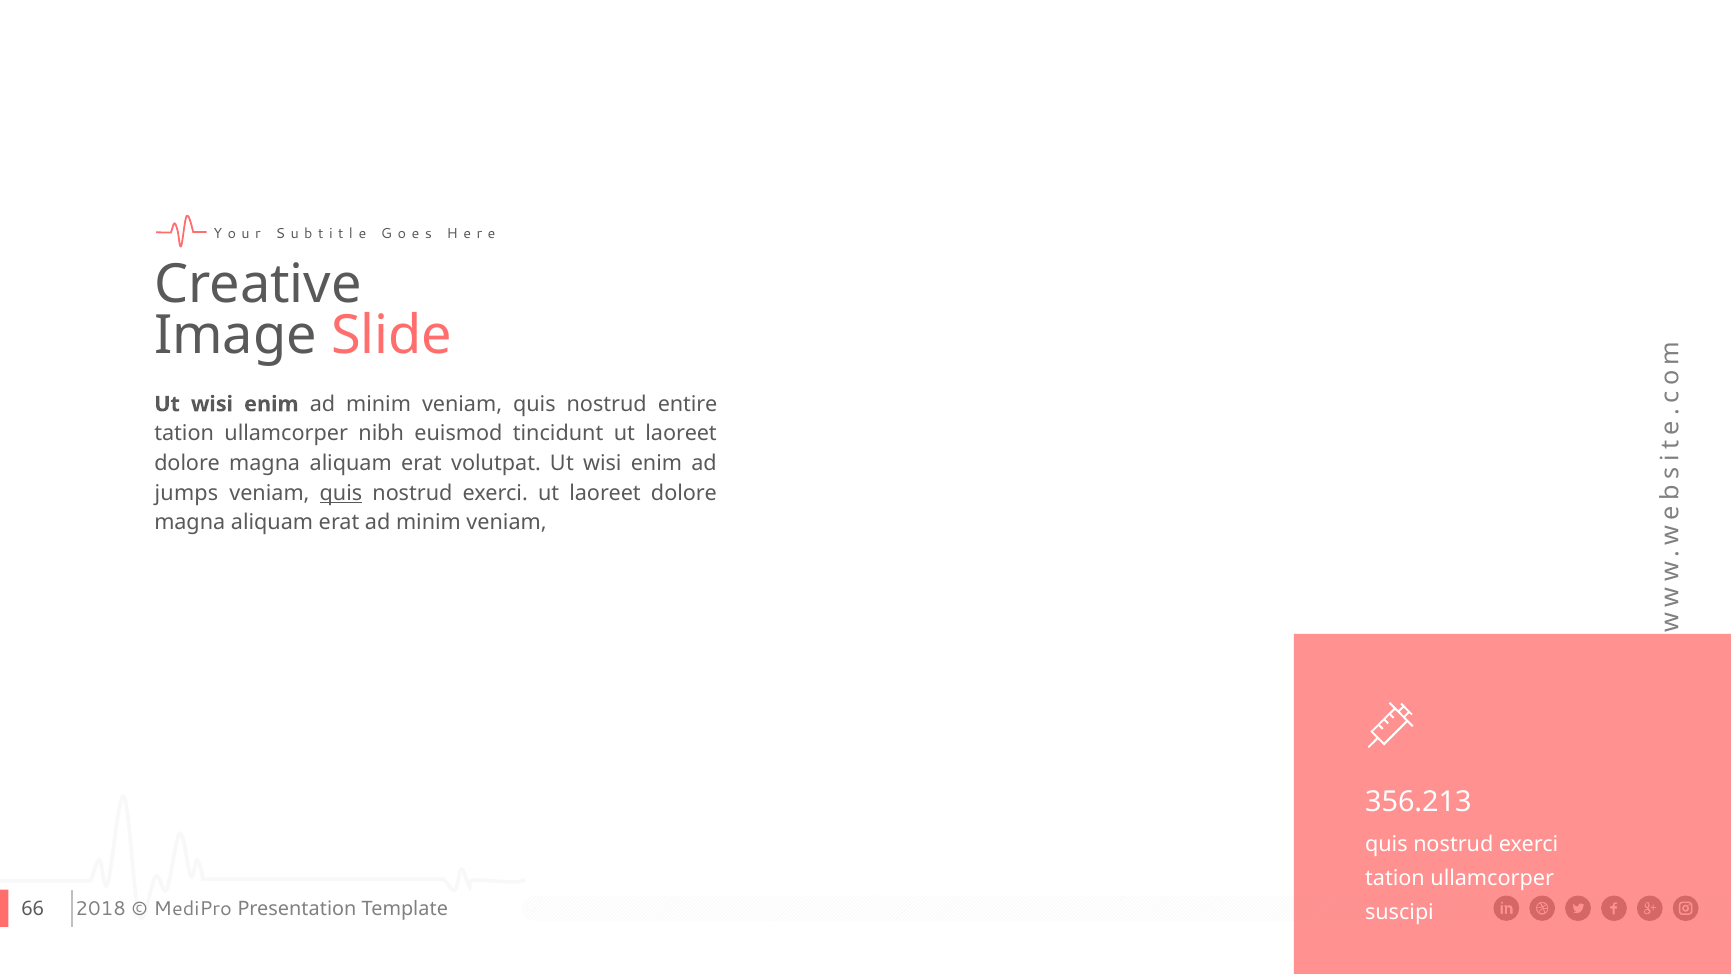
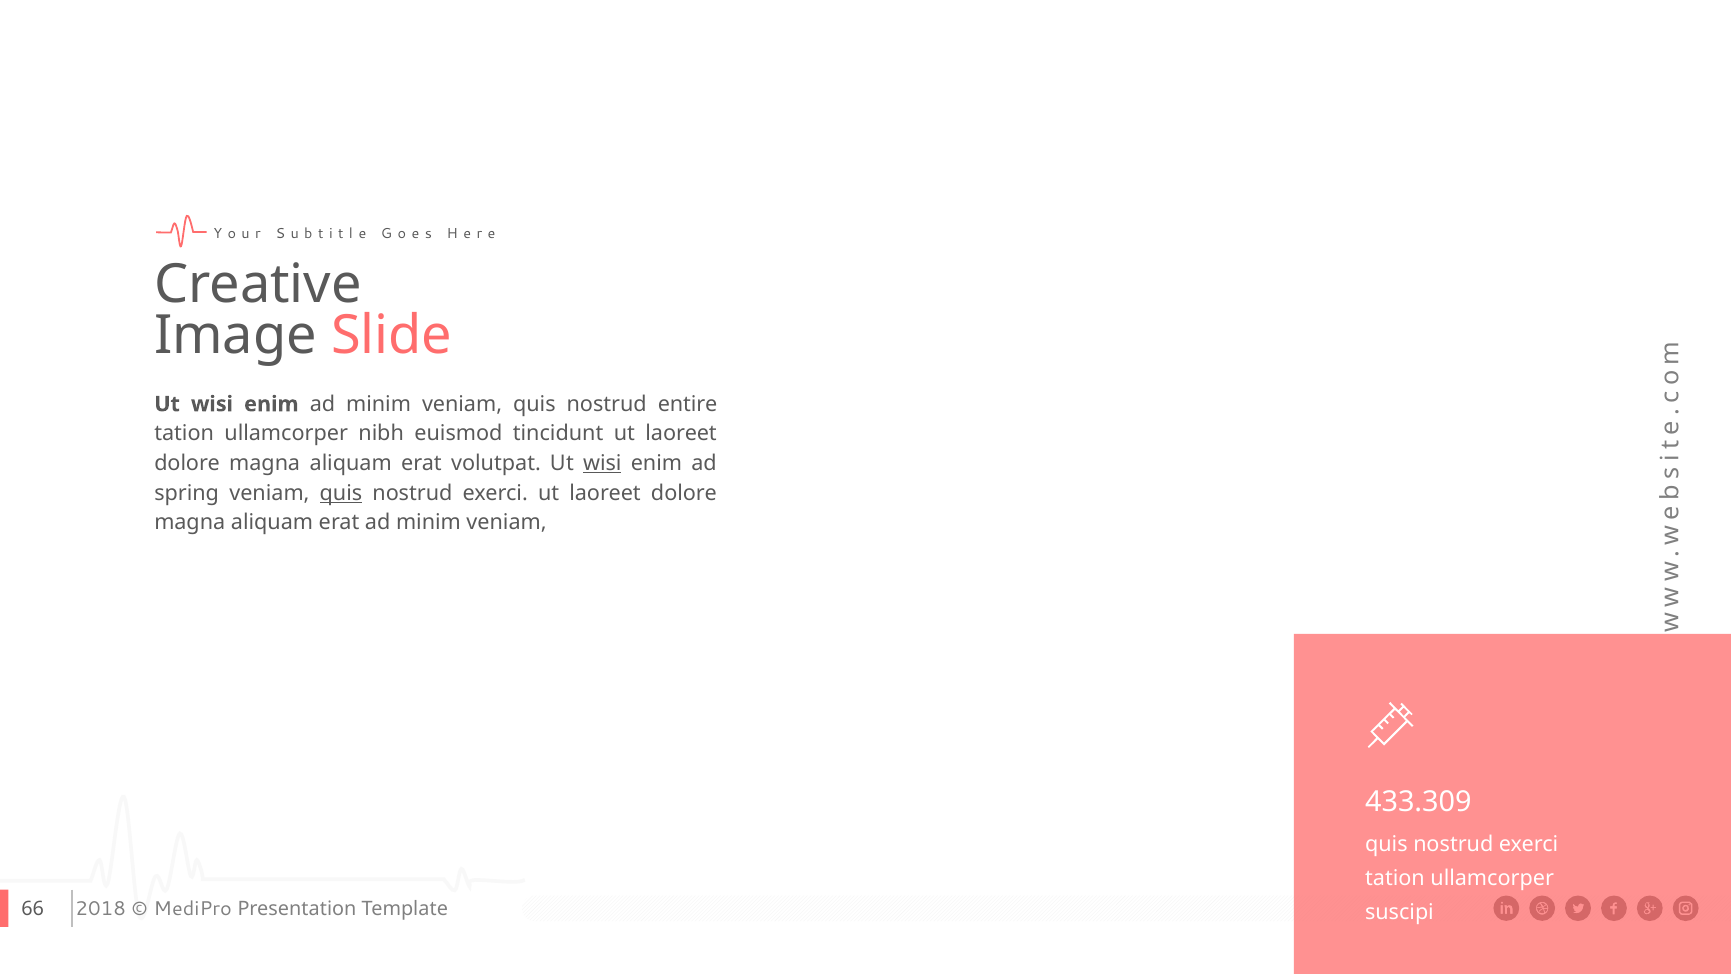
wisi underline: none -> present (602, 463)
jumps: jumps -> spring (187, 493)
356.213: 356.213 -> 433.309 (1418, 801)
